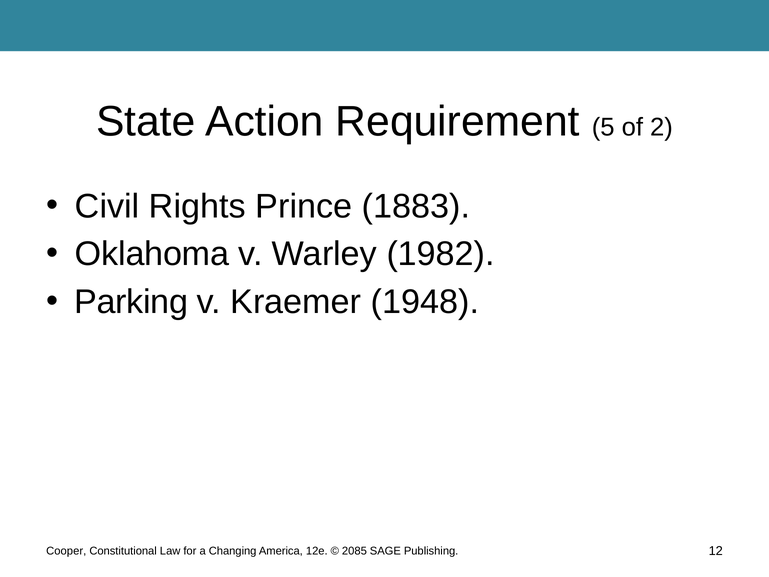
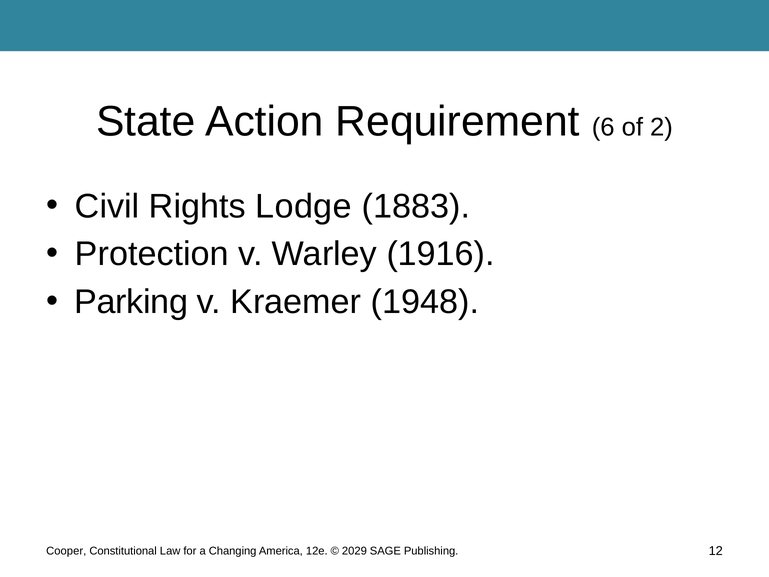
5: 5 -> 6 (603, 127)
Prince: Prince -> Lodge (304, 206)
Oklahoma: Oklahoma -> Protection (152, 254)
1982: 1982 -> 1916 (441, 254)
2085: 2085 -> 2029 (354, 551)
